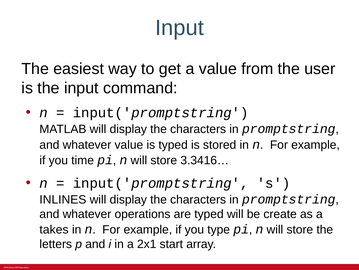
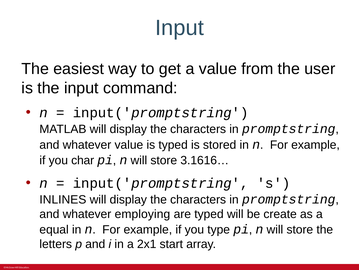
time: time -> char (83, 160)
3.3416…: 3.3416… -> 3.1616… (205, 160)
operations: operations -> employing (142, 214)
takes: takes -> equal (54, 229)
